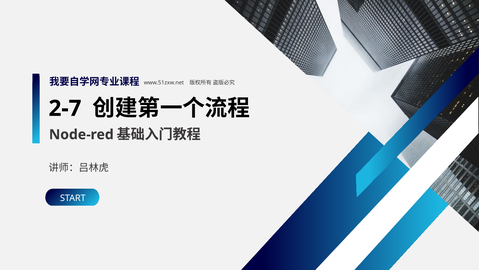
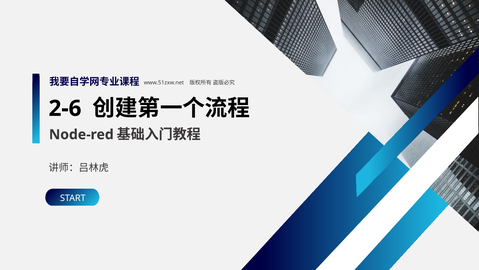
2-7: 2-7 -> 2-6 (65, 108)
